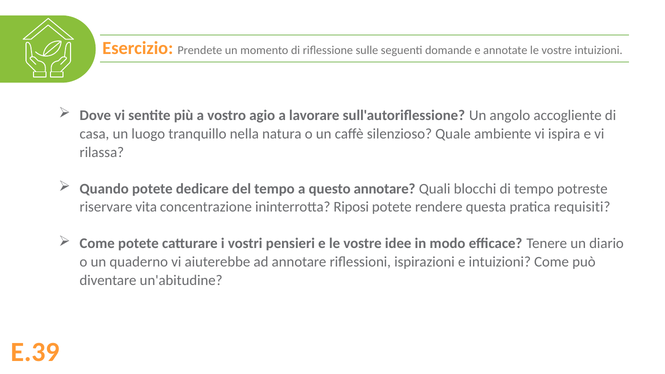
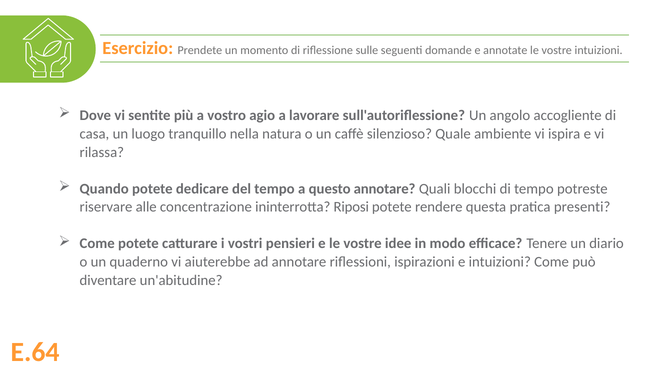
vita: vita -> alle (146, 207)
requisiti: requisiti -> presenti (582, 207)
E.39: E.39 -> E.64 (35, 352)
